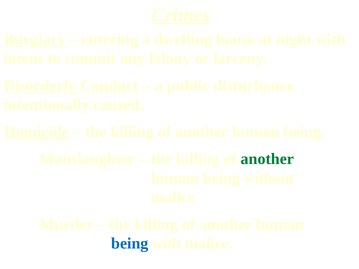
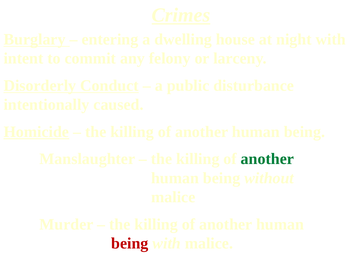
being colour: blue -> red (130, 244)
